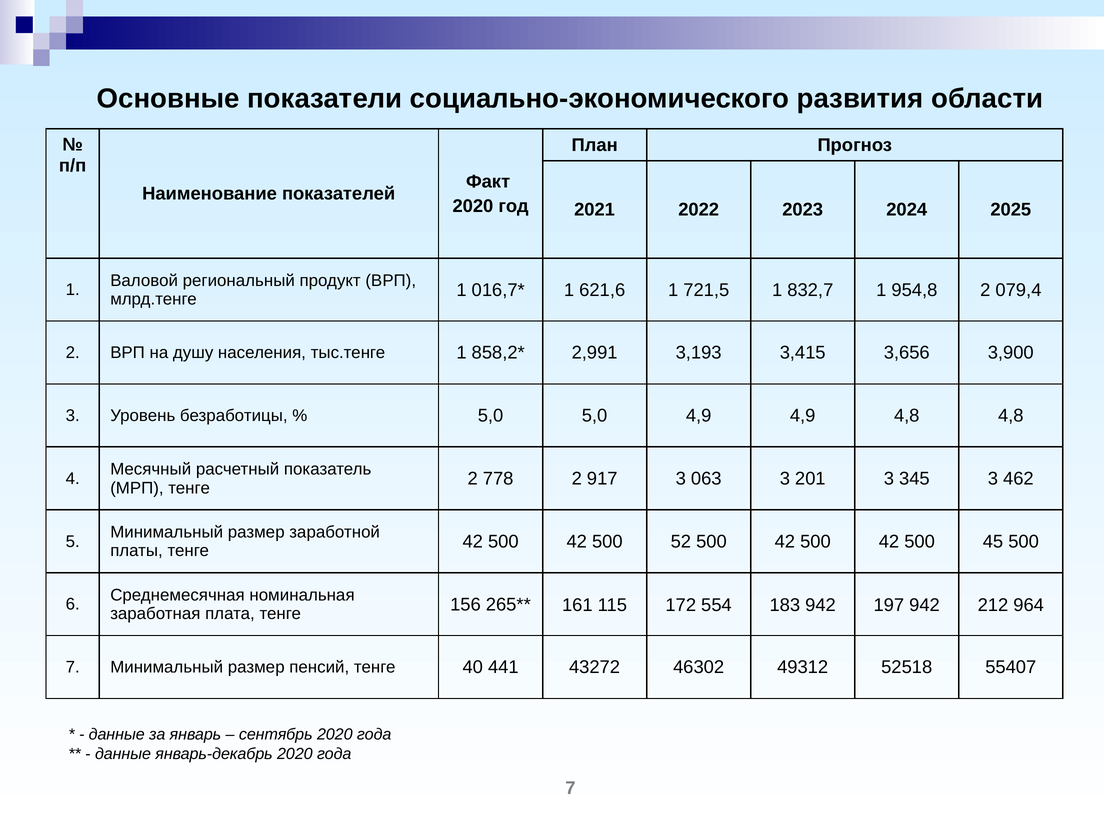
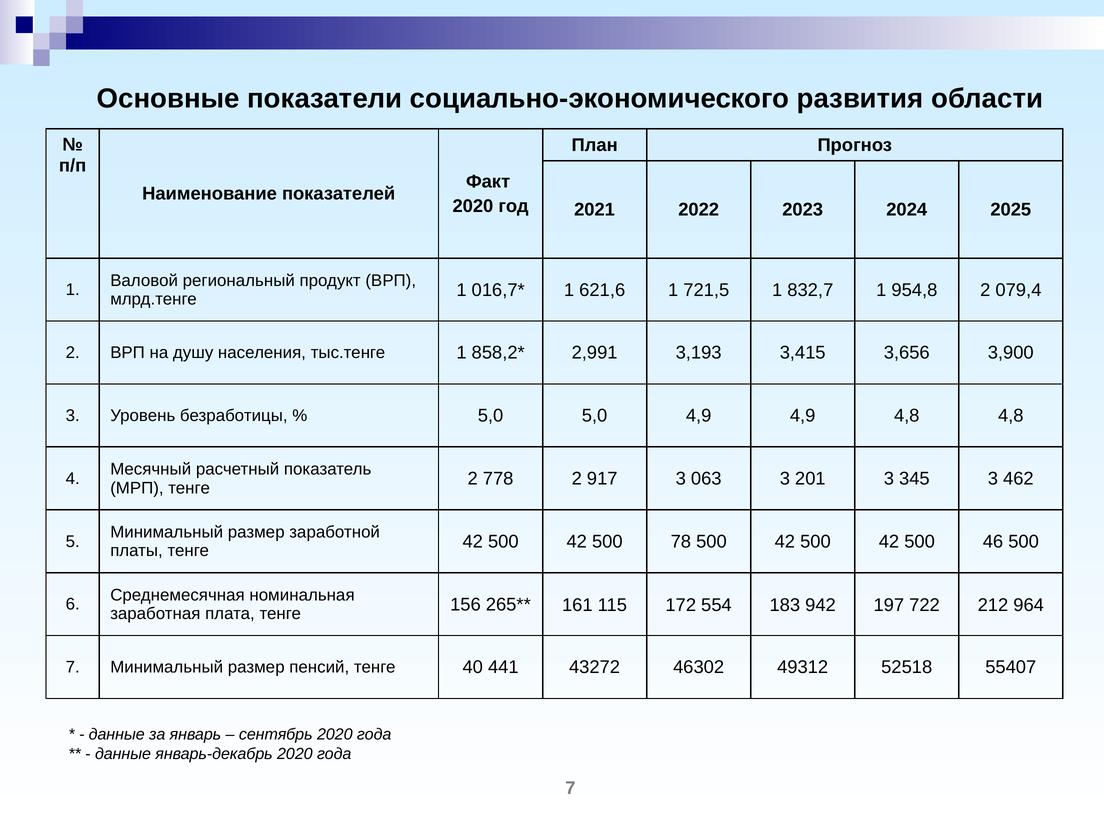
52: 52 -> 78 (681, 542)
45: 45 -> 46 (993, 542)
197 942: 942 -> 722 (925, 605)
